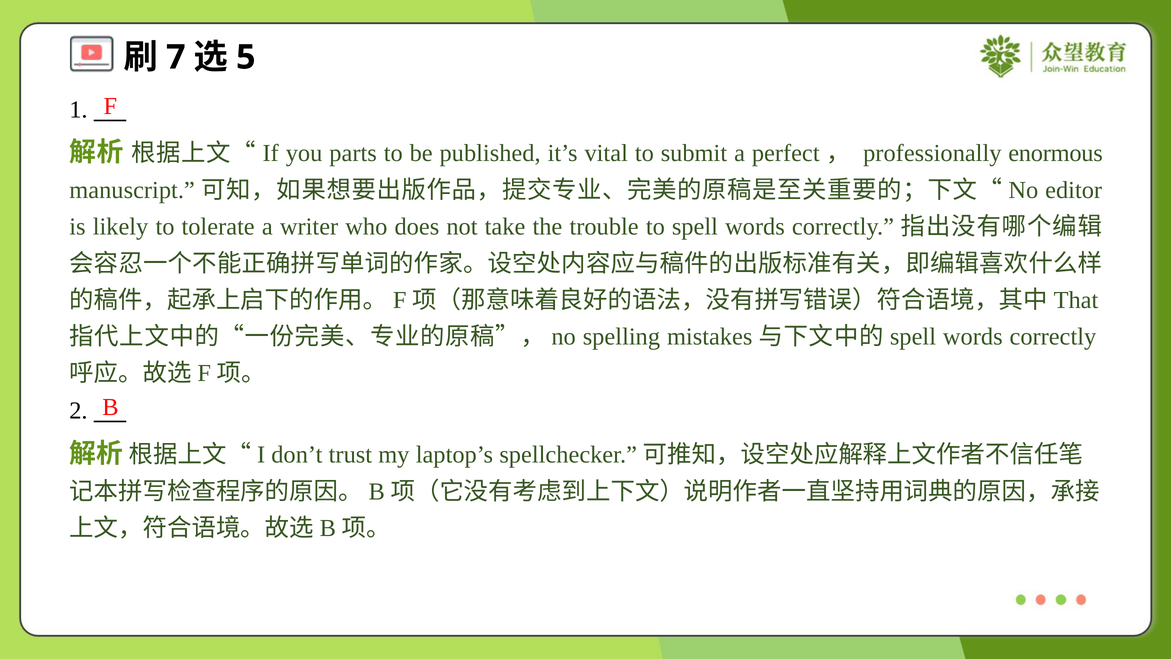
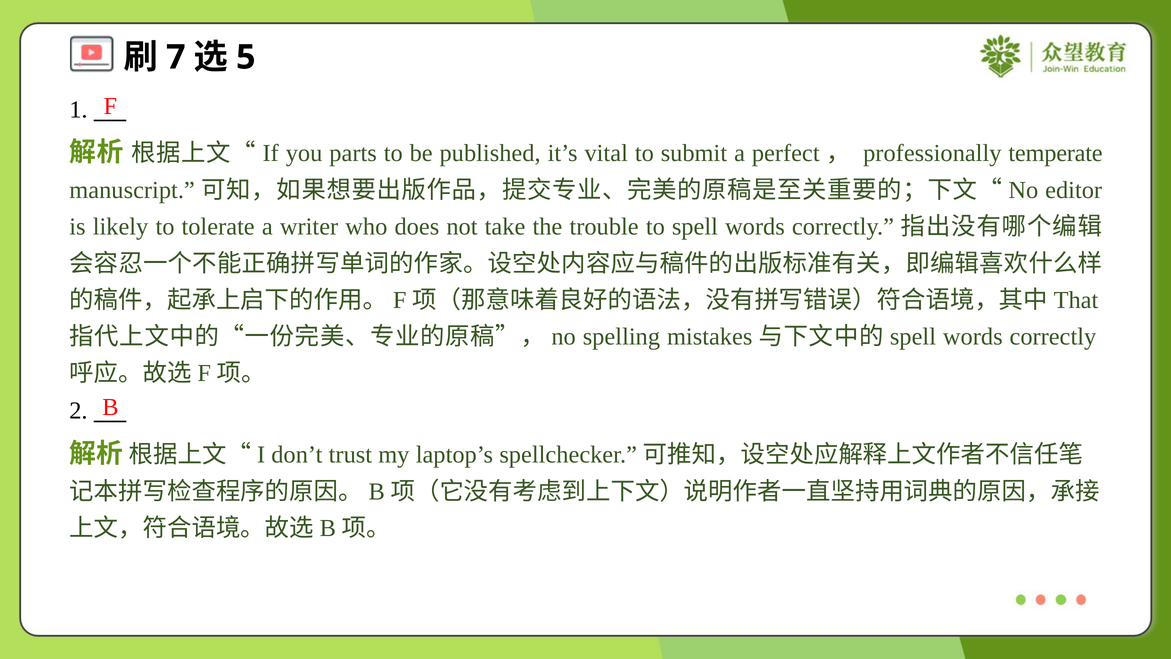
enormous: enormous -> temperate (1056, 153)
